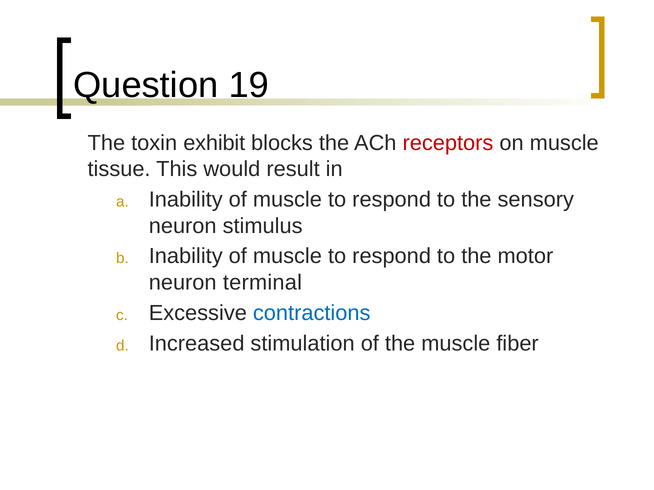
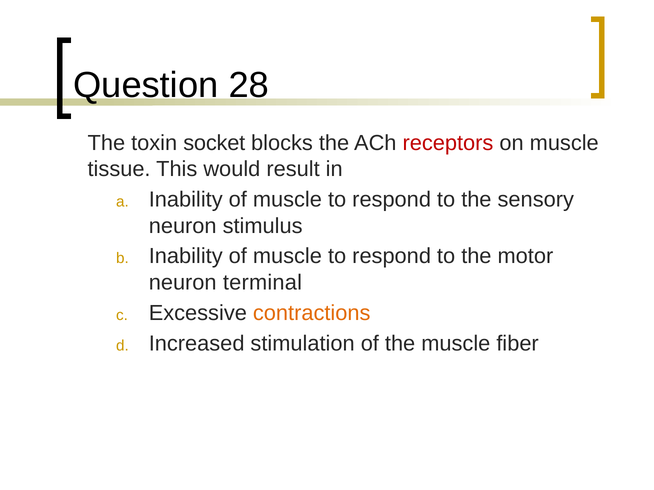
19: 19 -> 28 (249, 85)
exhibit: exhibit -> socket (214, 143)
contractions colour: blue -> orange (312, 313)
